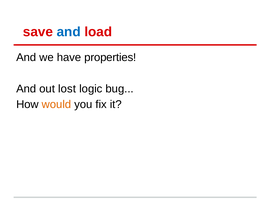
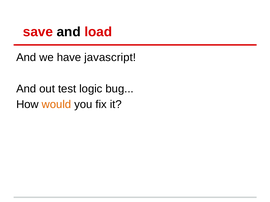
and colour: blue -> black (69, 32)
properties: properties -> javascript (110, 57)
lost: lost -> test (67, 89)
